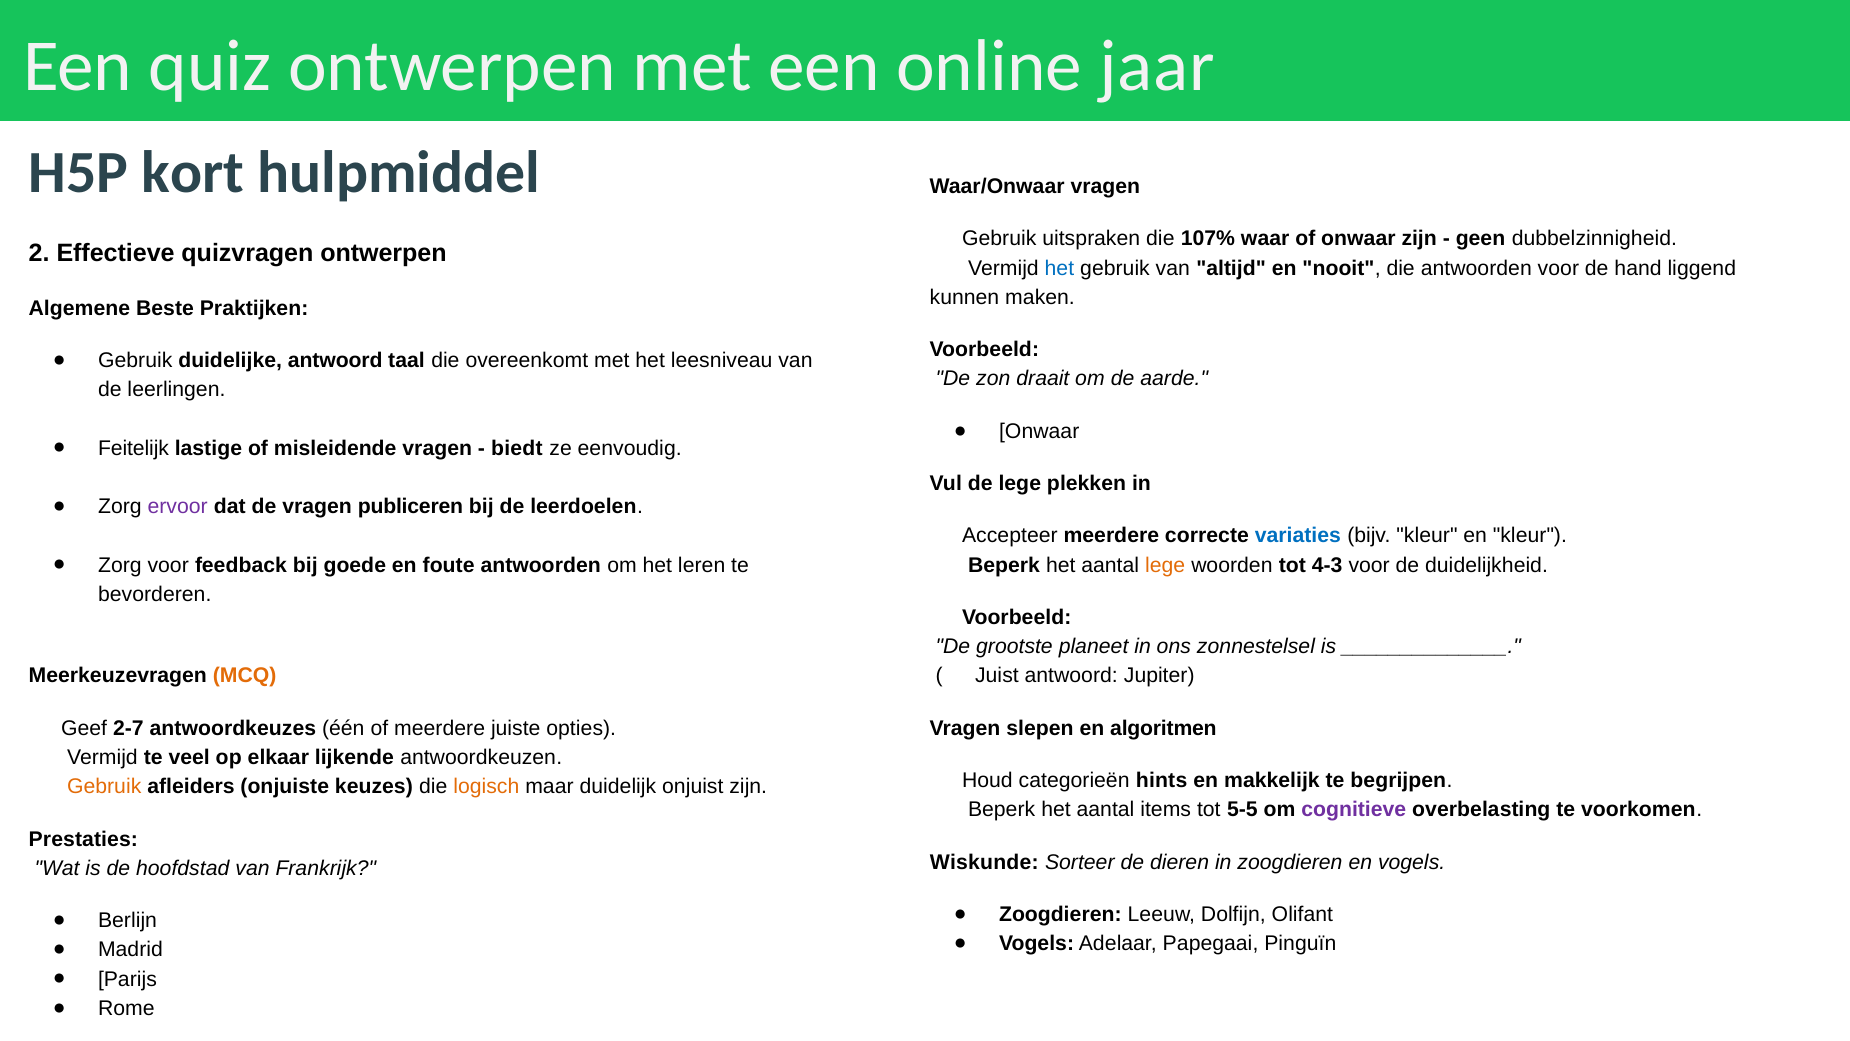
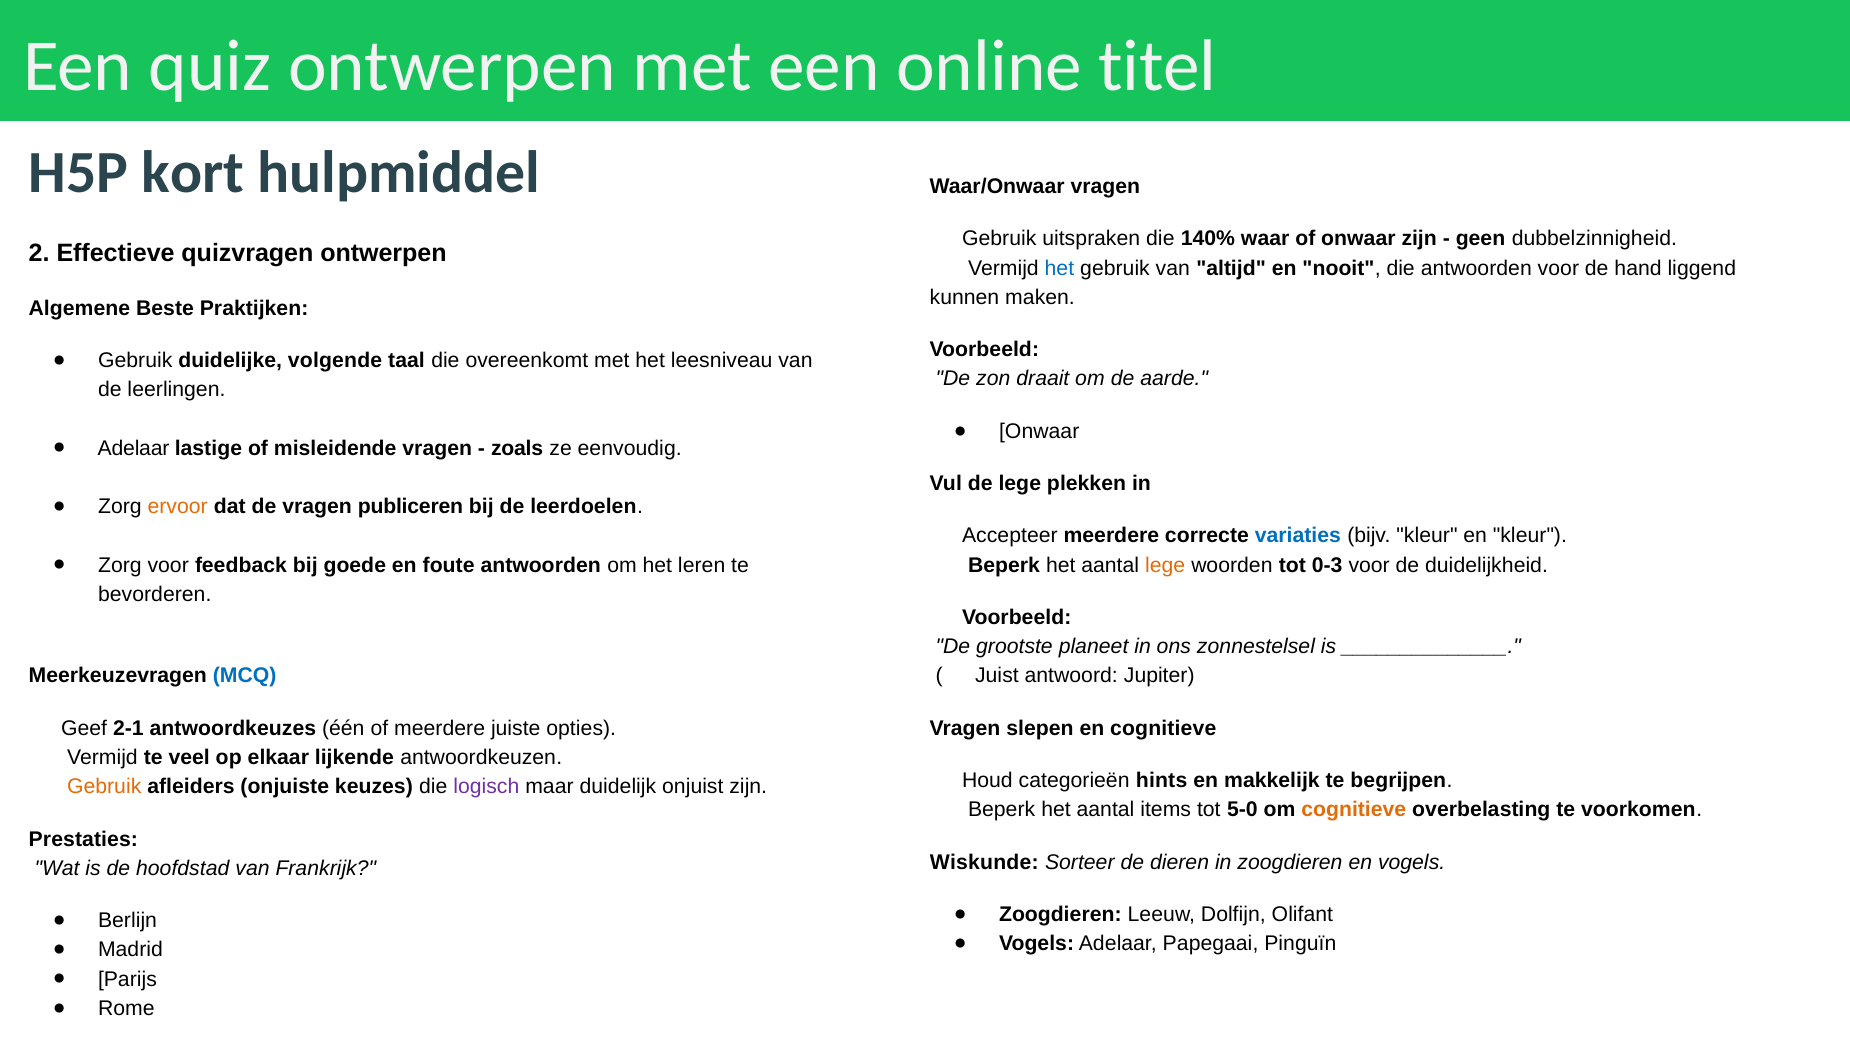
jaar: jaar -> titel (1157, 66)
107%: 107% -> 140% (1208, 239)
duidelijke antwoord: antwoord -> volgende (335, 360)
Feitelijk: Feitelijk -> Adelaar (134, 448)
biedt: biedt -> zoals (517, 448)
ervoor colour: purple -> orange (178, 506)
4-3: 4-3 -> 0-3 (1327, 565)
MCQ colour: orange -> blue (245, 676)
en algoritmen: algoritmen -> cognitieve (1163, 728)
2-7: 2-7 -> 2-1 (128, 728)
logisch colour: orange -> purple (486, 786)
5-5: 5-5 -> 5-0 (1242, 810)
cognitieve colour: purple -> orange (1354, 810)
